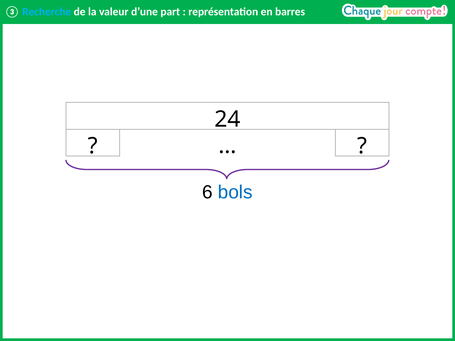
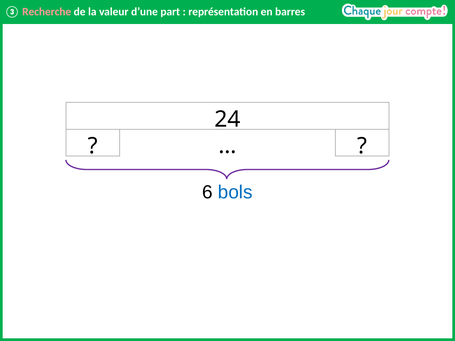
Recherche colour: light blue -> pink (47, 12)
